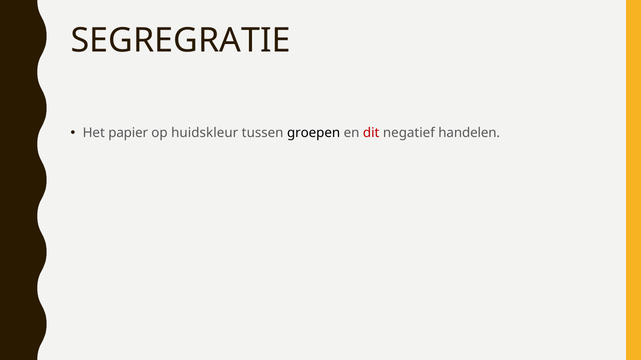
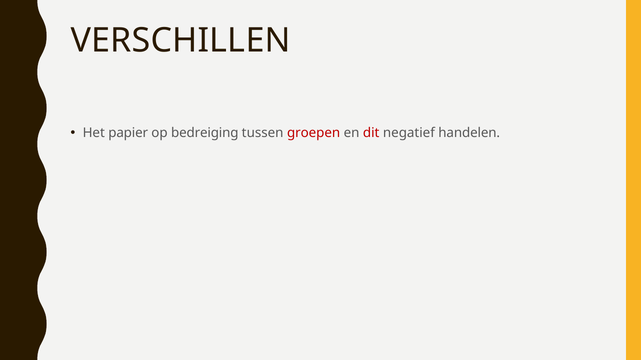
SEGREGRATIE: SEGREGRATIE -> VERSCHILLEN (181, 41)
huidskleur: huidskleur -> bedreiging (205, 133)
groepen colour: black -> red (314, 133)
